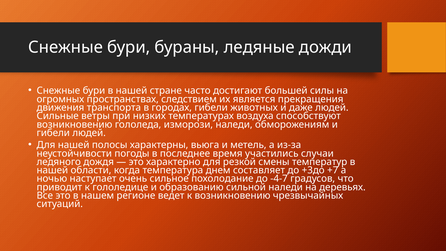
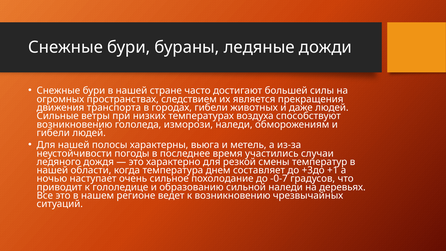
+7: +7 -> +1 (333, 170)
-4-7: -4-7 -> -0-7 (279, 179)
